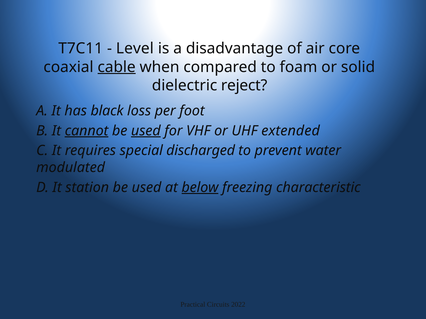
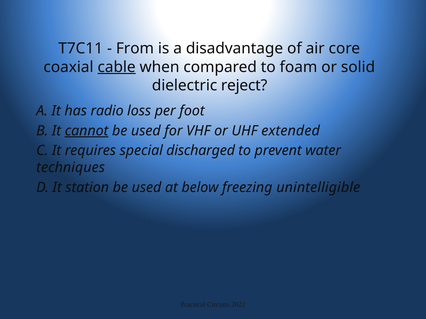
Level: Level -> From (135, 49)
black: black -> radio (107, 111)
used underline: present -> none (146, 131)
modulated: modulated -> techniques (71, 168)
below underline: present -> none (200, 188)
characteristic: characteristic -> unintelligible (318, 188)
